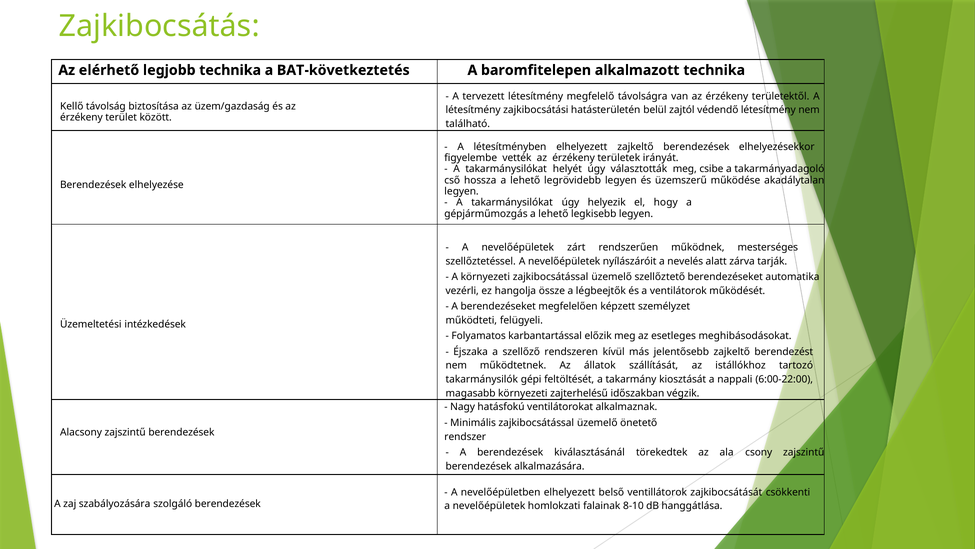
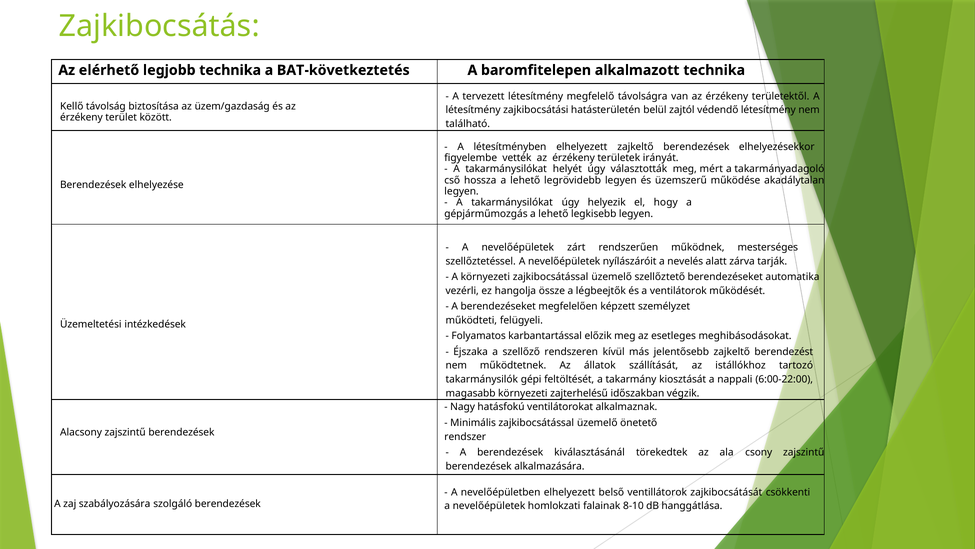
csibe: csibe -> mért (711, 169)
